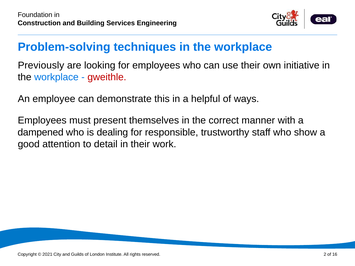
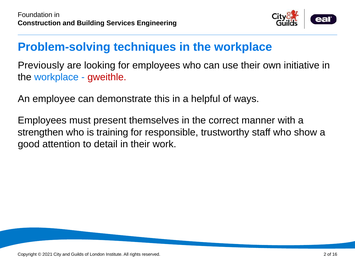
dampened: dampened -> strengthen (41, 132)
dealing: dealing -> training (112, 132)
